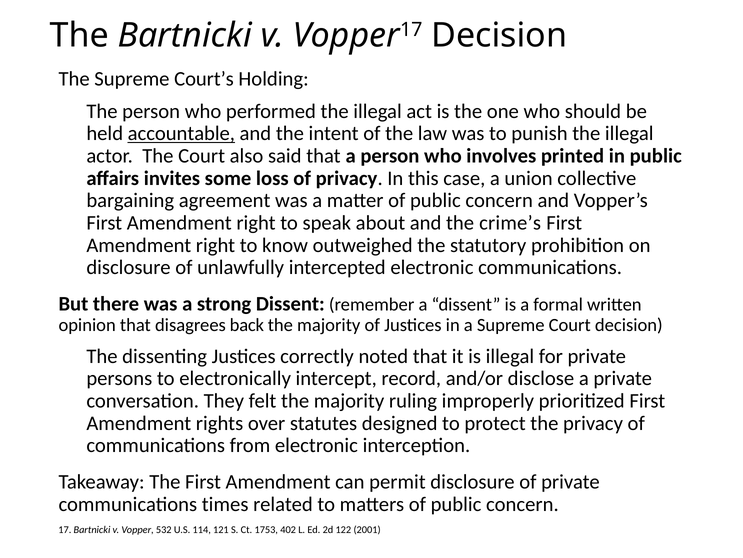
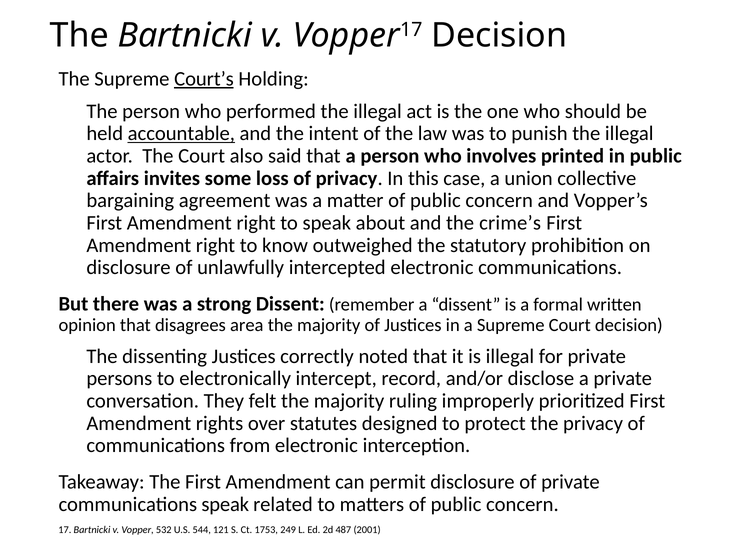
Court’s underline: none -> present (204, 79)
back: back -> area (247, 325)
communications times: times -> speak (225, 504)
114: 114 -> 544 (202, 529)
402: 402 -> 249 (288, 529)
122: 122 -> 487 (343, 529)
